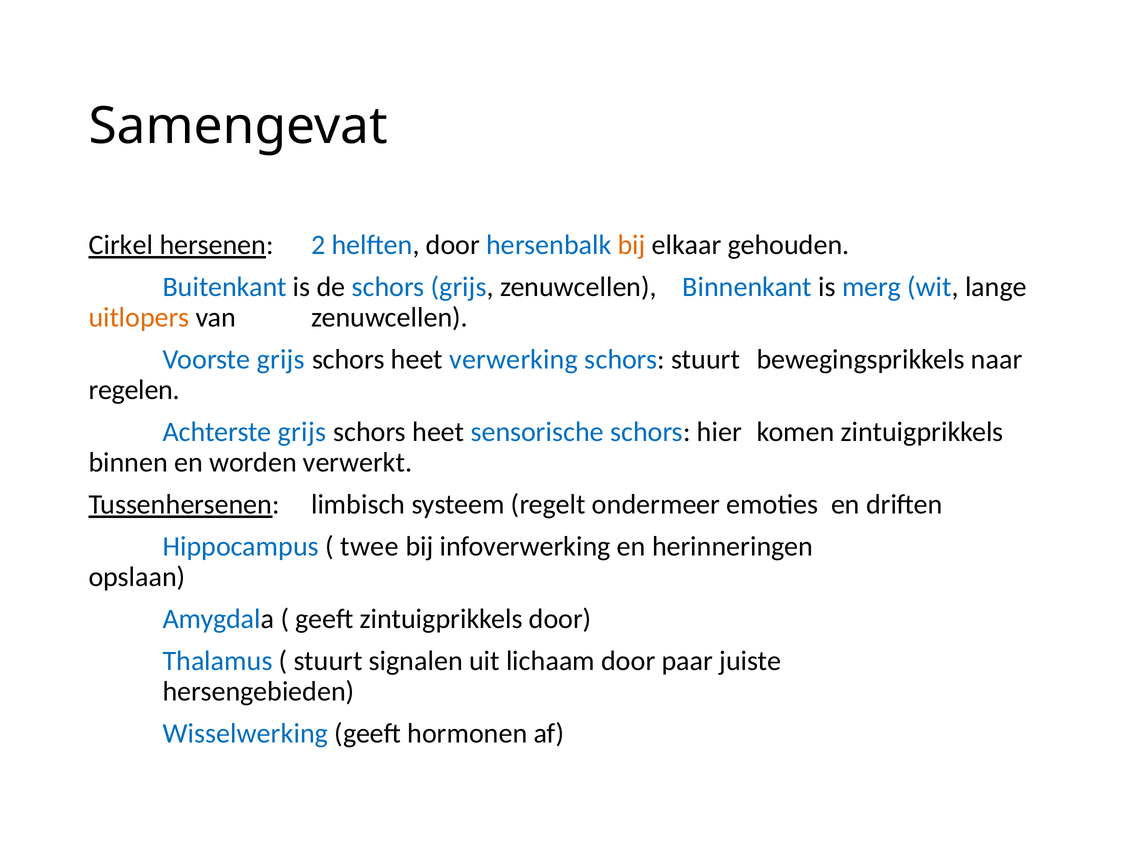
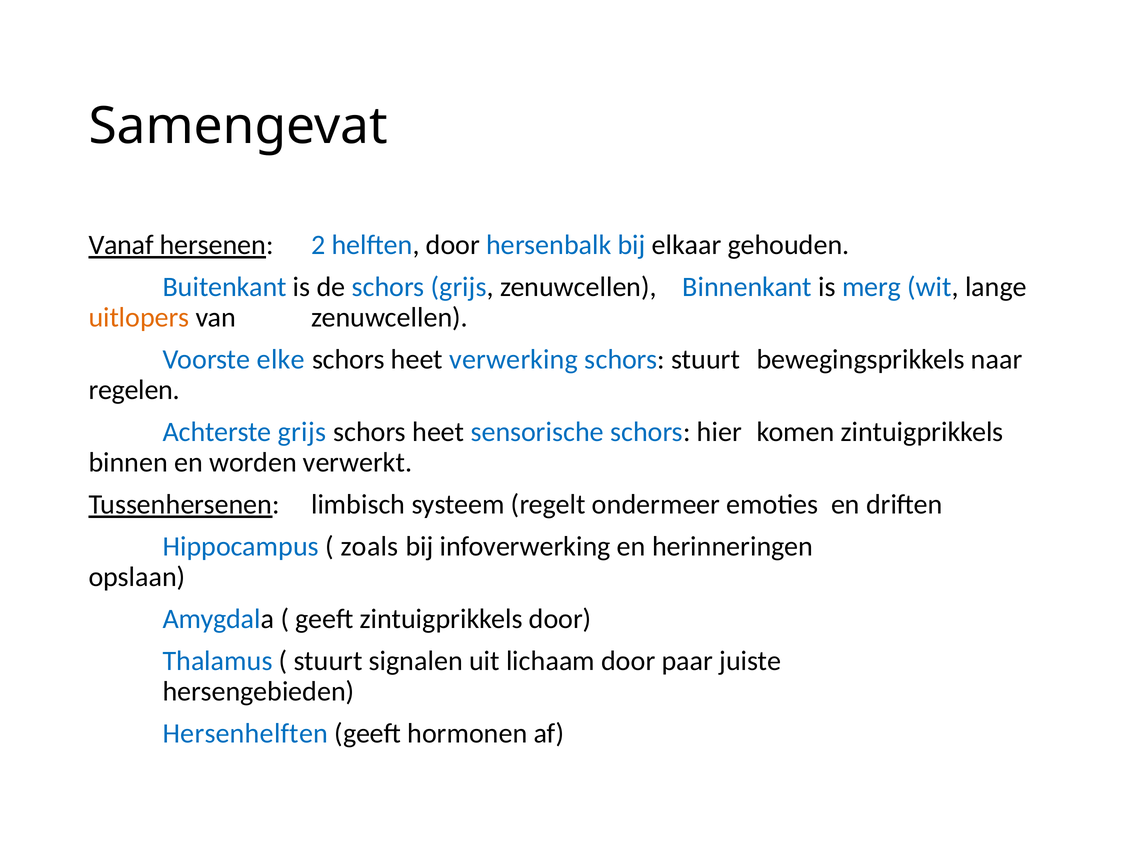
Cirkel: Cirkel -> Vanaf (121, 245)
bij colour: orange -> blue (632, 245)
Voorste grijs: grijs -> elke (281, 360)
twee: twee -> zoals (370, 547)
Wisselwerking: Wisselwerking -> Hersenhelften (245, 733)
